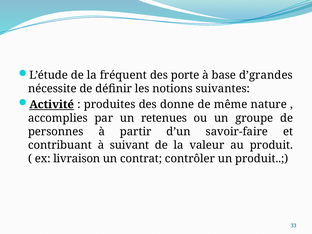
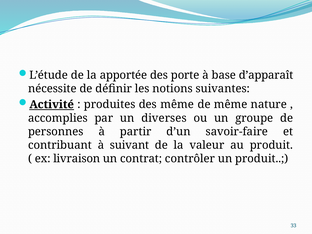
fréquent: fréquent -> apportée (123, 75)
d’grandes: d’grandes -> d’apparaît (266, 75)
des donne: donne -> même (177, 104)
retenues: retenues -> diverses (164, 118)
